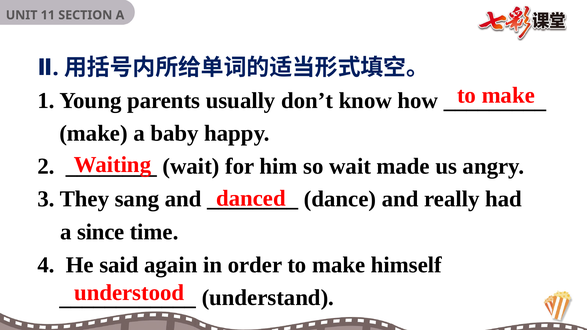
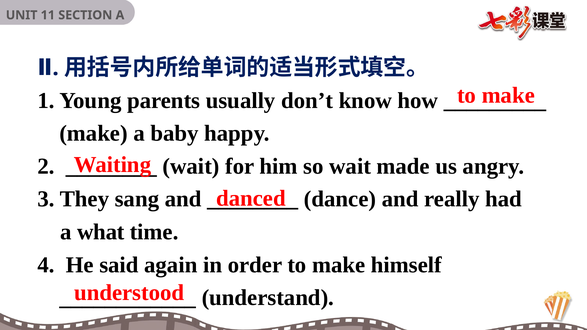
since: since -> what (101, 232)
